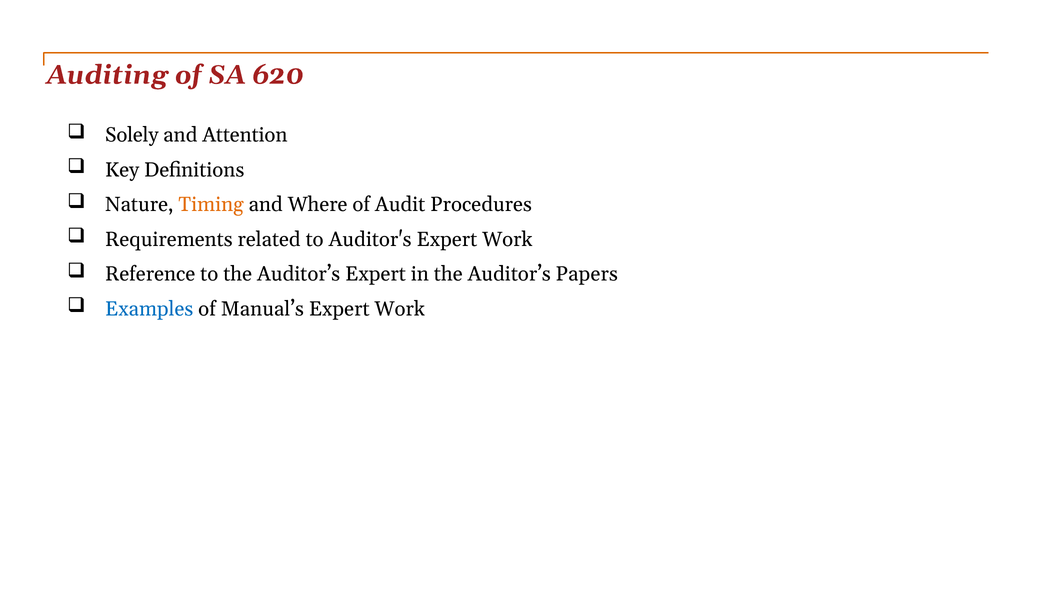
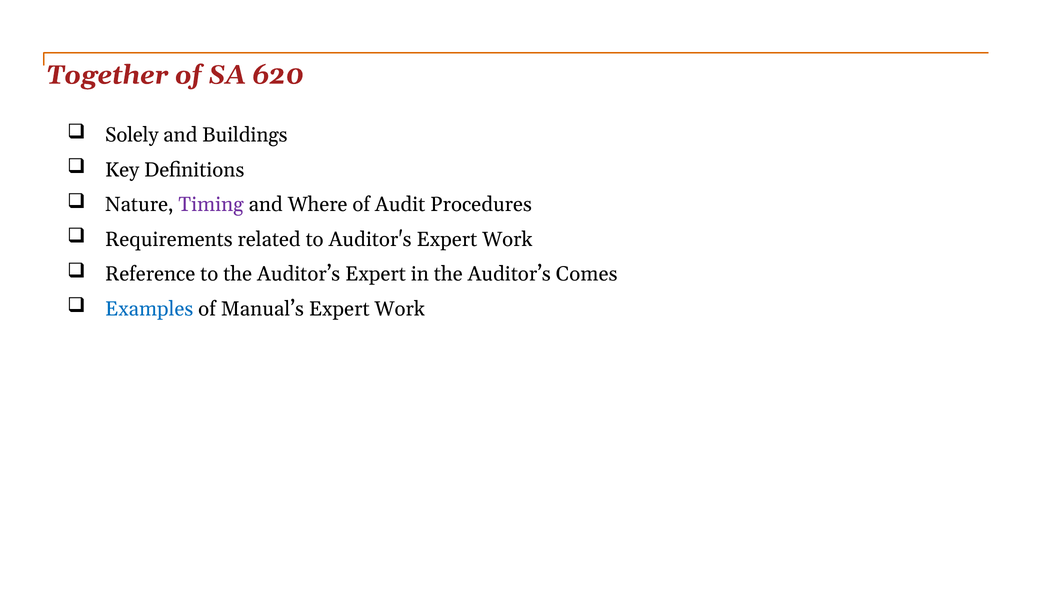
Auditing: Auditing -> Together (107, 75)
Attention: Attention -> Buildings (245, 135)
Timing colour: orange -> purple (211, 205)
Papers: Papers -> Comes (587, 274)
